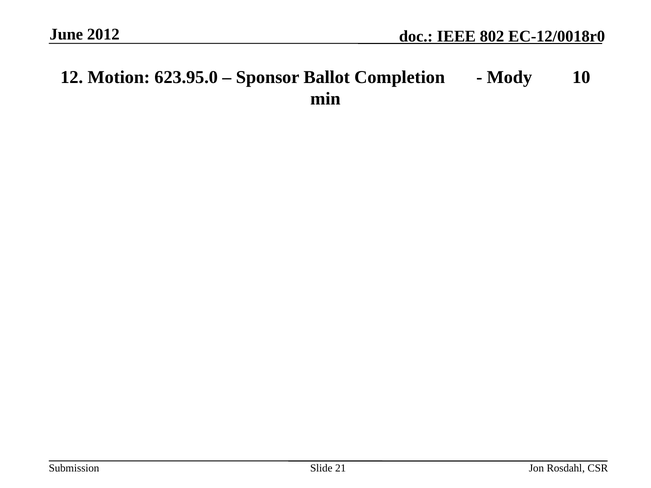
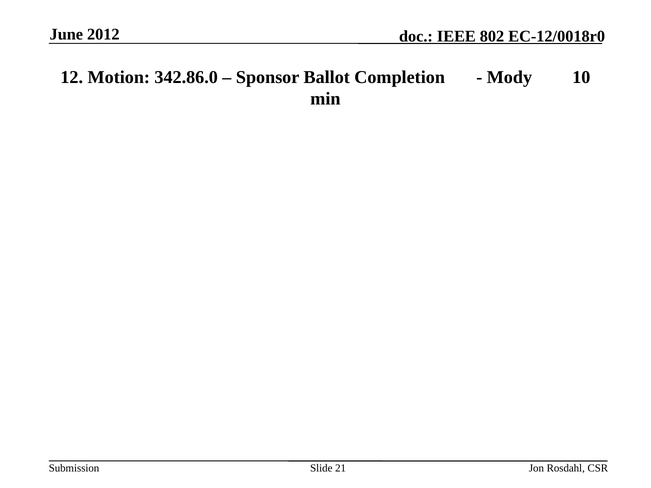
623.95.0: 623.95.0 -> 342.86.0 (186, 77)
